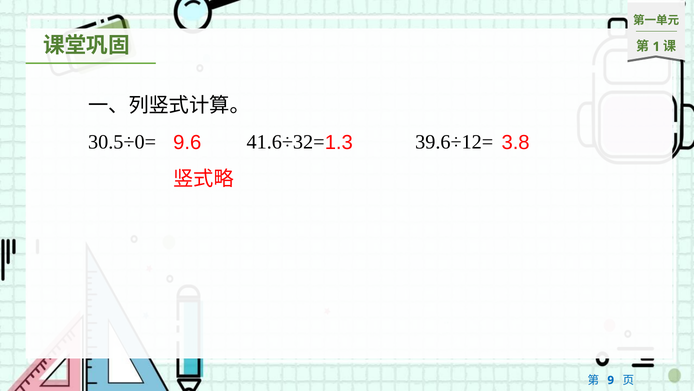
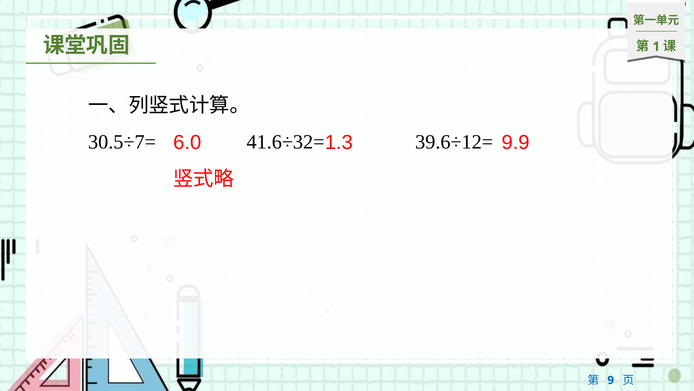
30.5÷0=: 30.5÷0= -> 30.5÷7= (122, 142)
9.6: 9.6 -> 6.0 (187, 142)
3.8: 3.8 -> 9.9 (516, 142)
